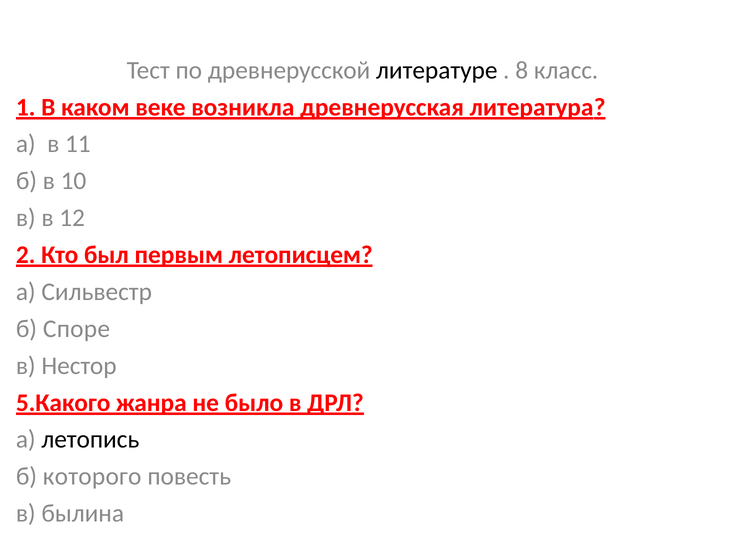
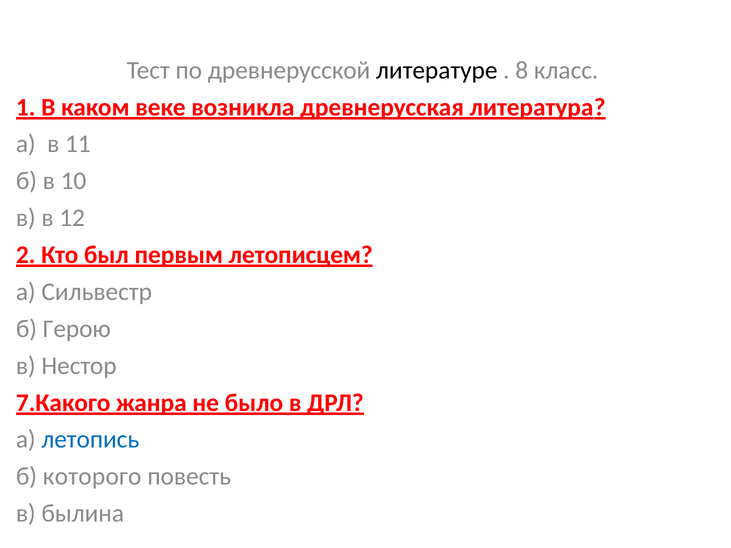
Споре: Споре -> Герою (77, 329)
5.Какого: 5.Какого -> 7.Какого (63, 403)
летопись colour: black -> blue (90, 440)
